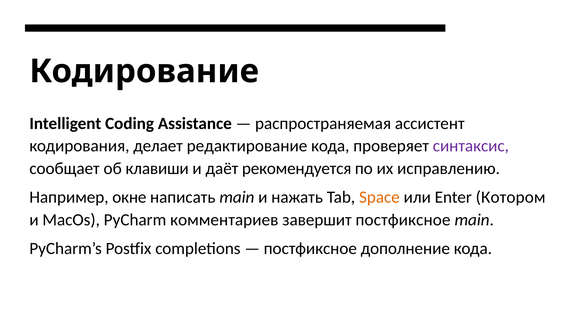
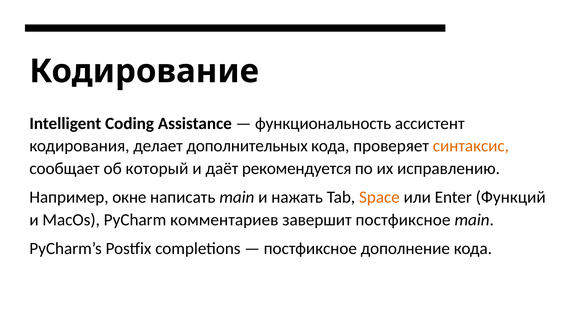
распространяемая: распространяемая -> функциональность (323, 124)
редактирование: редактирование -> дополнительных (247, 146)
синтаксис colour: purple -> orange (471, 146)
клавиши: клавиши -> который (157, 169)
Котором: Котором -> Функций (511, 197)
